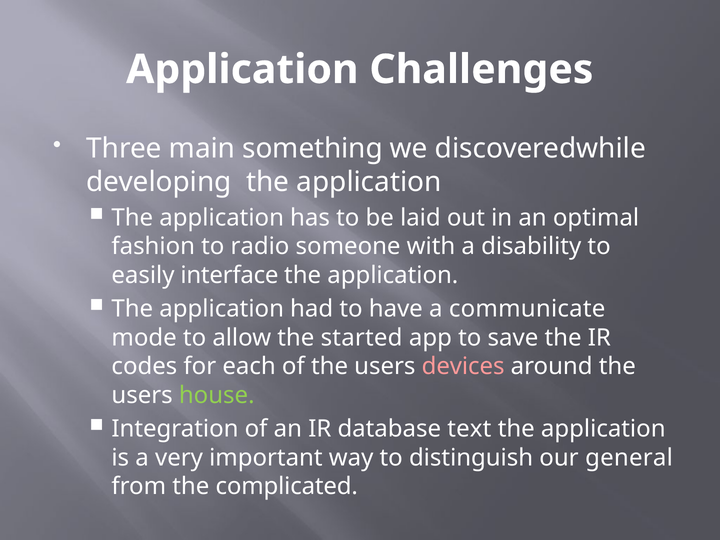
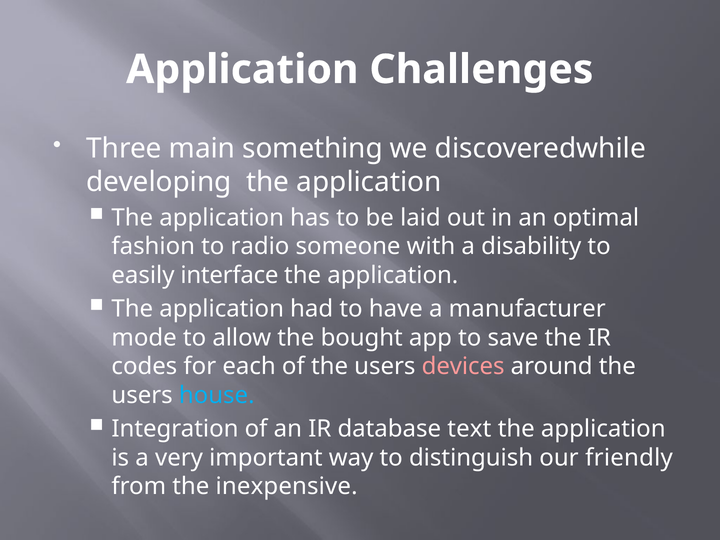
communicate: communicate -> manufacturer (527, 309)
started: started -> bought (362, 338)
house colour: light green -> light blue (217, 395)
general: general -> friendly (629, 458)
complicated: complicated -> inexpensive (287, 486)
